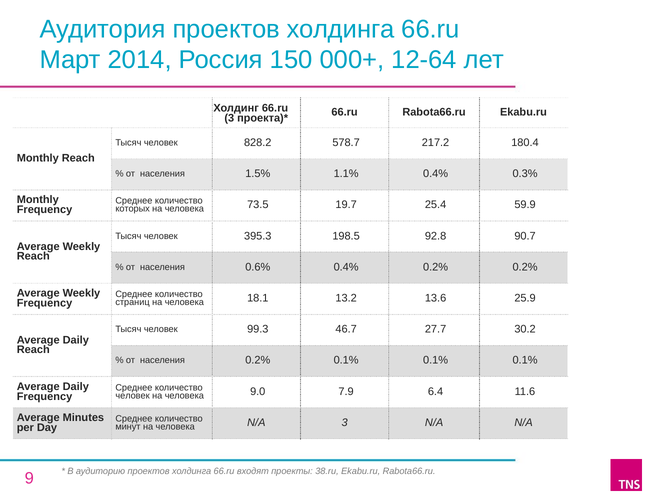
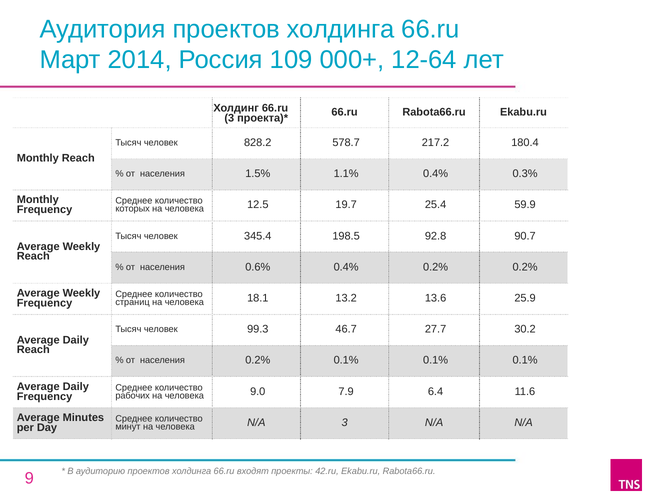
150: 150 -> 109 (291, 60)
73.5: 73.5 -> 12.5 (258, 205)
395.3: 395.3 -> 345.4 (258, 236)
человек: человек -> рабочих (133, 396)
38.ru: 38.ru -> 42.ru (327, 472)
